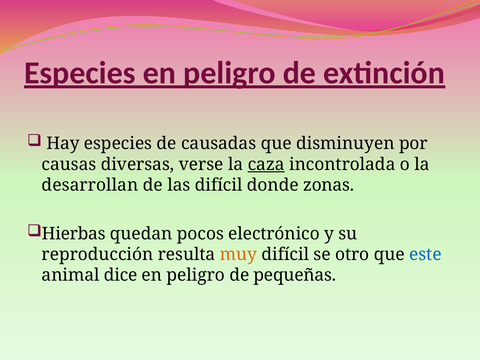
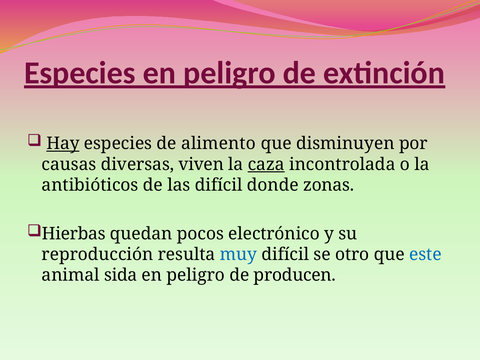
Hay underline: none -> present (63, 144)
causadas: causadas -> alimento (219, 144)
verse: verse -> viven (201, 164)
desarrollan: desarrollan -> antibióticos (90, 185)
muy colour: orange -> blue (238, 254)
dice: dice -> sida (121, 275)
pequeñas: pequeñas -> producen (295, 275)
